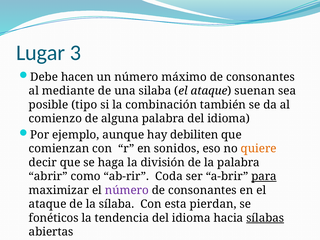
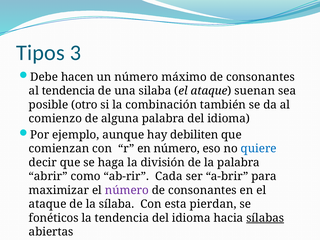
Lugar: Lugar -> Tipos (40, 53)
al mediante: mediante -> tendencia (68, 91)
tipo: tipo -> otro (84, 105)
en sonidos: sonidos -> número (177, 149)
quiere colour: orange -> blue (259, 149)
Coda: Coda -> Cada (169, 176)
para underline: present -> none (264, 176)
